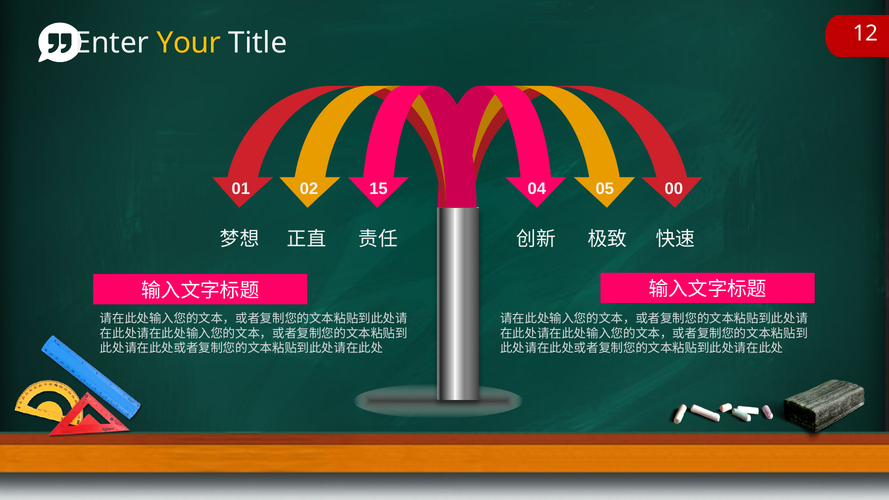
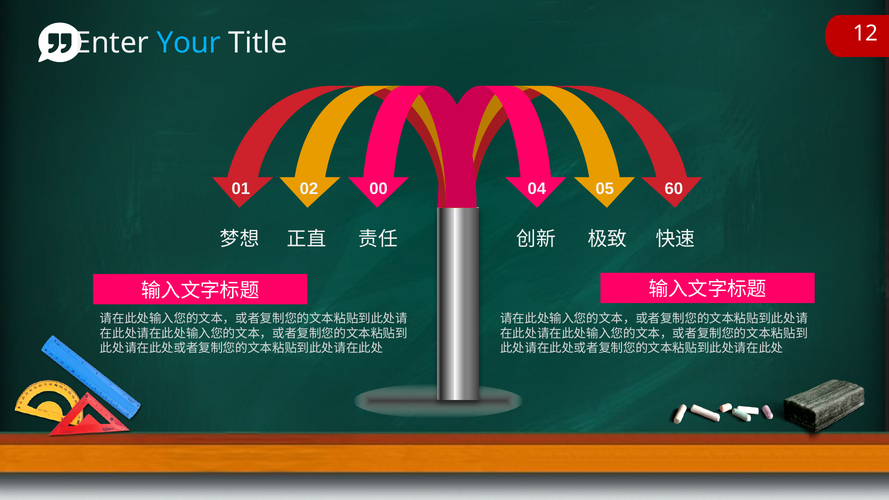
Your colour: yellow -> light blue (189, 43)
15: 15 -> 00 (379, 189)
00: 00 -> 60 (674, 189)
